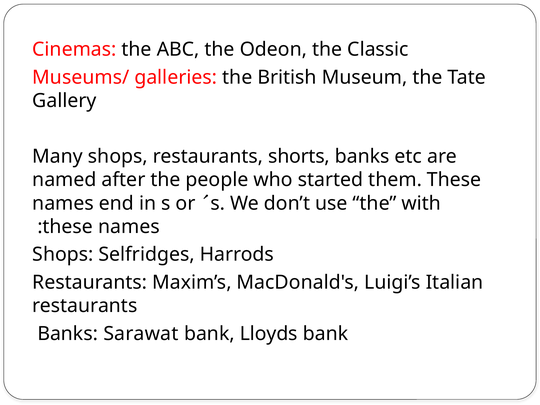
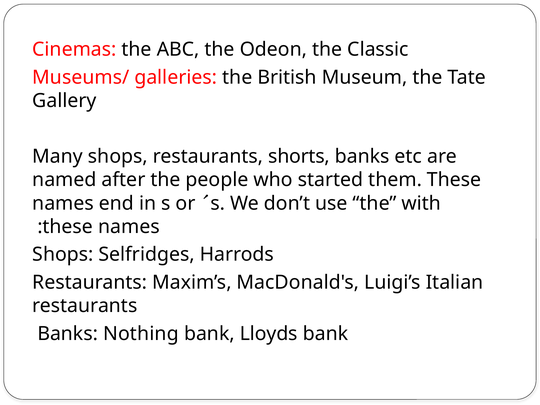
Sarawat: Sarawat -> Nothing (141, 334)
